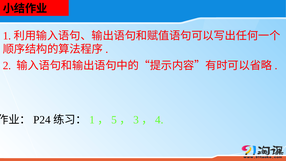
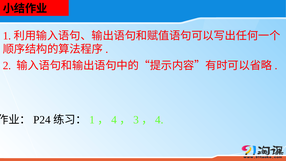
5: 5 -> 4 (114, 120)
